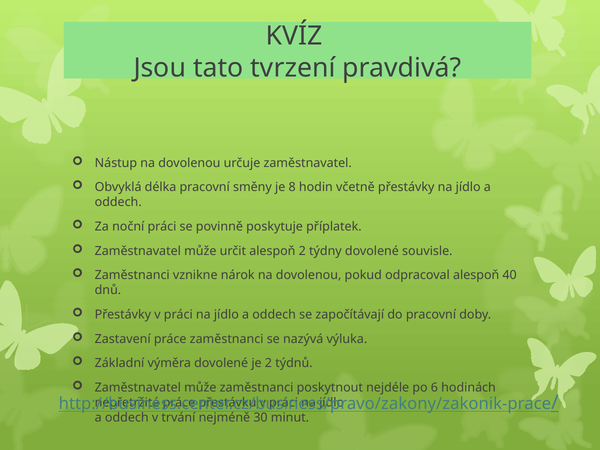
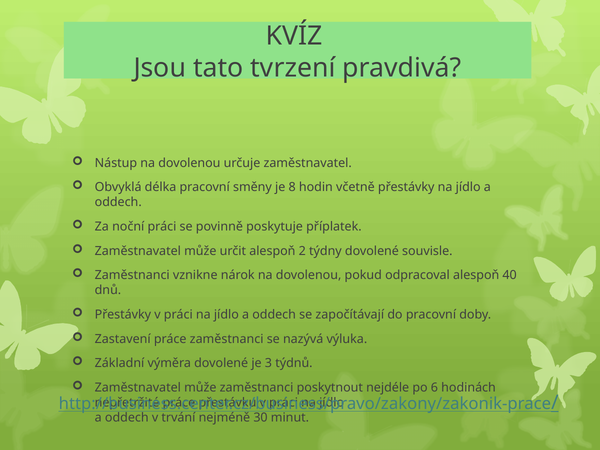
je 2: 2 -> 3 (268, 363)
